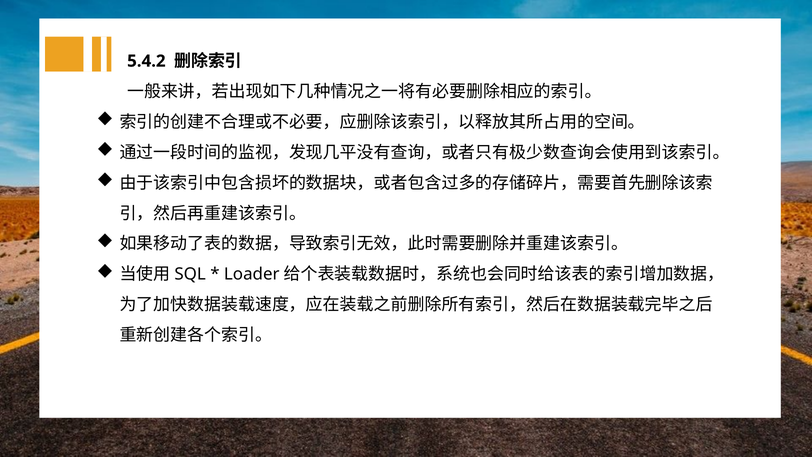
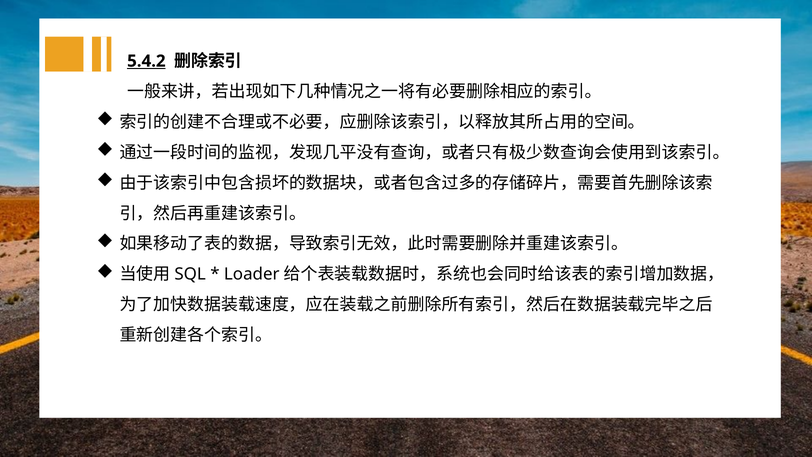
5.4.2 underline: none -> present (146, 61)
